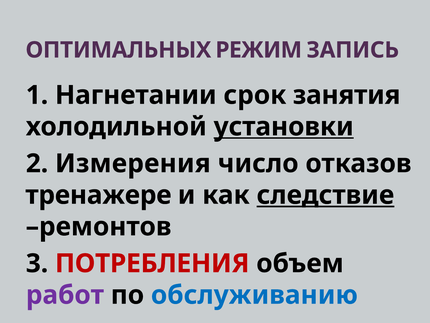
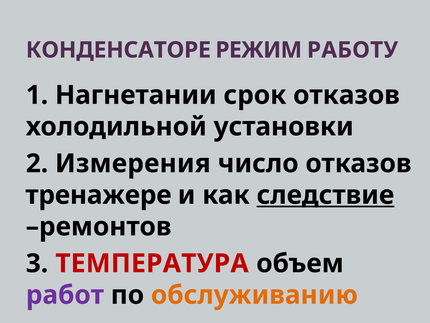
ОПТИМАЛЬНЫХ: ОПТИМАЛЬНЫХ -> КОНДЕНСАТОРЕ (118, 50)
ЗАПИСЬ: ЗАПИСЬ -> РАБОТУ (353, 50)
срок занятия: занятия -> отказов (347, 95)
установки underline: present -> none (284, 127)
ПОТРЕБЛЕНИЯ: ПОТРЕБЛЕНИЯ -> ТЕМПЕРАТУРА (152, 263)
обслуживанию colour: blue -> orange (254, 295)
